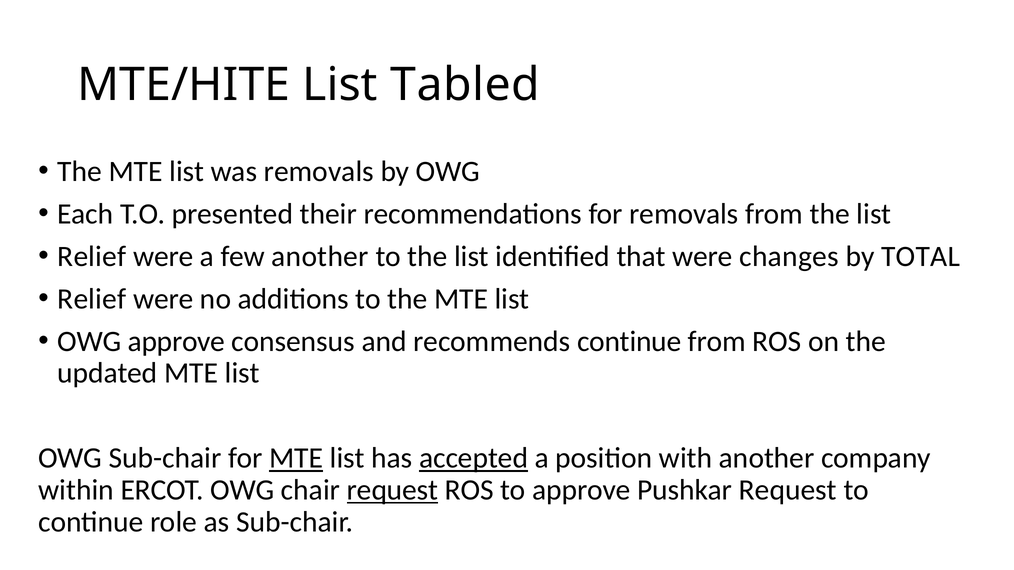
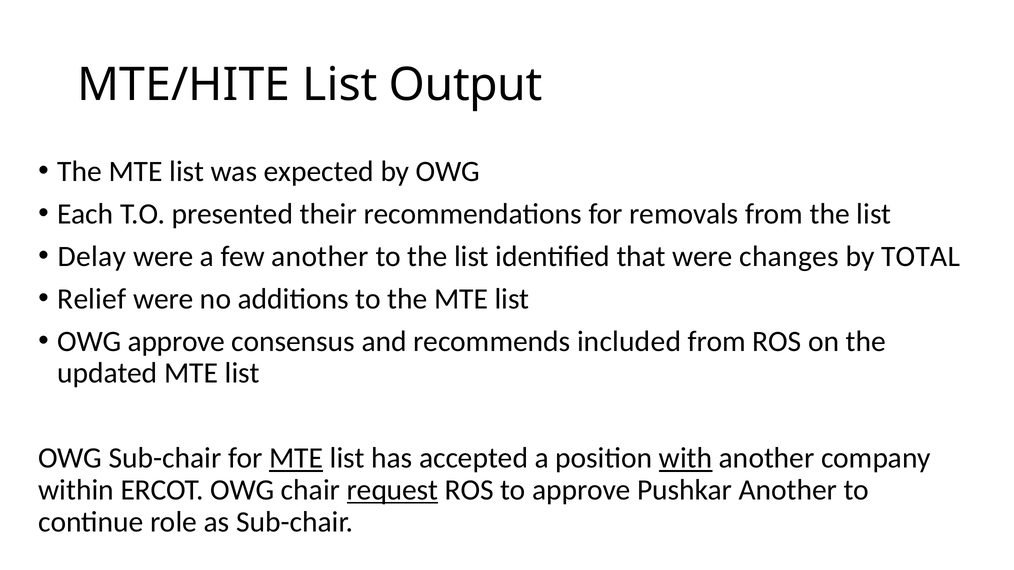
Tabled: Tabled -> Output (466, 85)
was removals: removals -> expected (319, 171)
Relief: Relief -> Delay (92, 256)
recommends continue: continue -> included (629, 342)
accepted underline: present -> none (474, 458)
with underline: none -> present (686, 458)
Pushkar Request: Request -> Another (788, 490)
